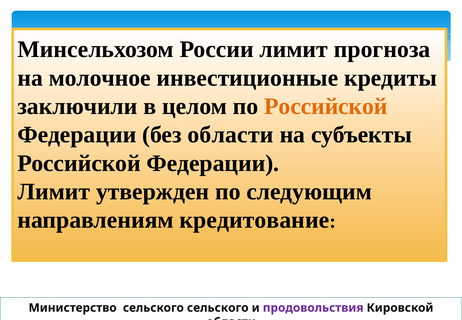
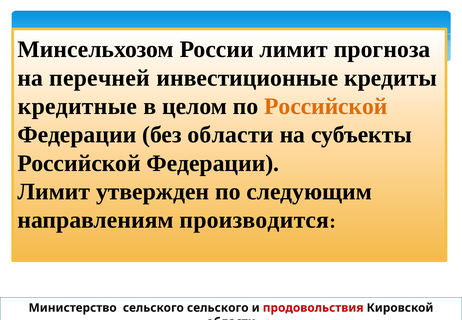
молочное: молочное -> перечней (100, 78)
заключили: заключили -> кредитные (77, 106)
кредитование: кредитование -> производится (254, 220)
продовольствия colour: purple -> red (313, 308)
